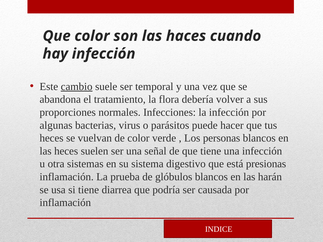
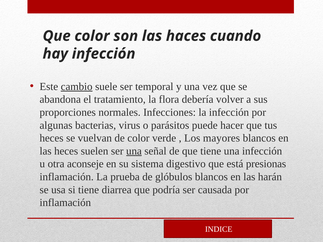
personas: personas -> mayores (221, 138)
una underline: none -> present (134, 151)
sistemas: sistemas -> aconseje (85, 164)
